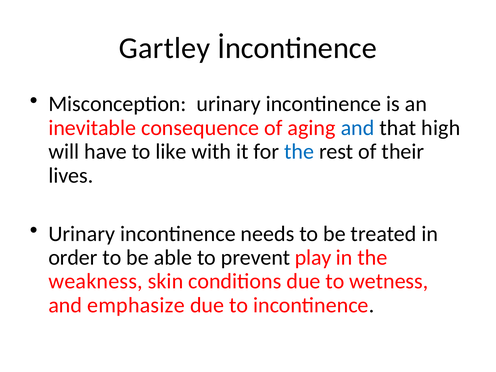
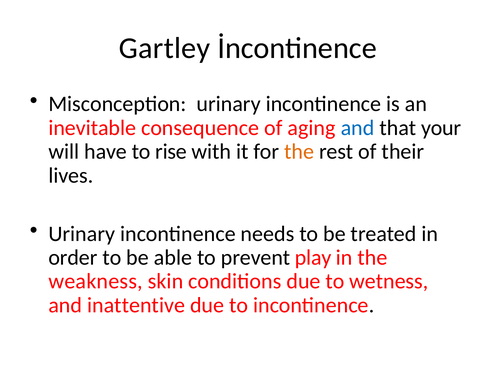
high: high -> your (441, 128)
like: like -> rise (171, 152)
the colour: blue -> orange (299, 152)
emphasize: emphasize -> inattentive (136, 305)
